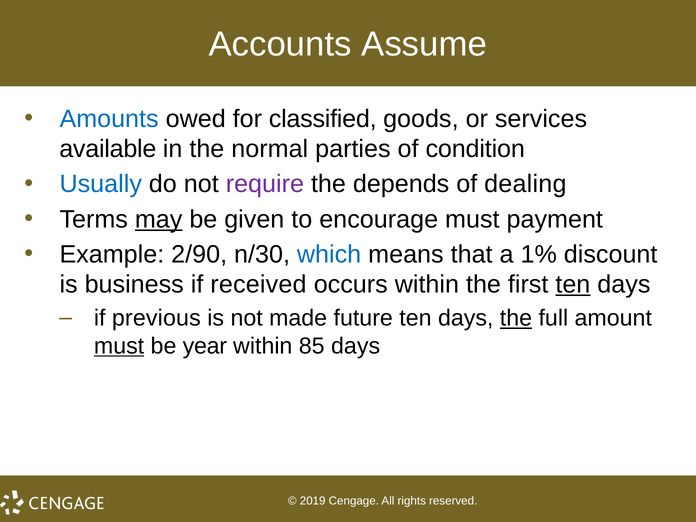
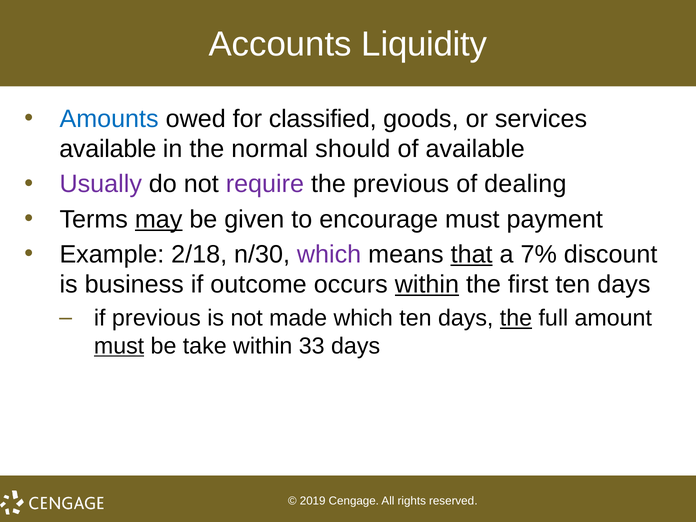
Assume: Assume -> Liquidity (424, 44)
parties: parties -> should (353, 149)
of condition: condition -> available (475, 149)
Usually colour: blue -> purple (101, 184)
the depends: depends -> previous (401, 184)
2/90: 2/90 -> 2/18 (199, 255)
which colour: blue -> purple (329, 255)
that underline: none -> present (472, 255)
1%: 1% -> 7% (539, 255)
received: received -> outcome (259, 285)
within underline: none -> present (427, 285)
ten underline: present -> none (573, 285)
made future: future -> which (363, 318)
year: year -> take (205, 346)
85: 85 -> 33 (312, 346)
